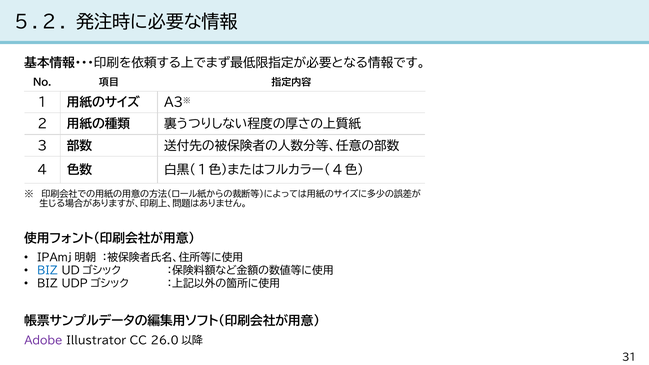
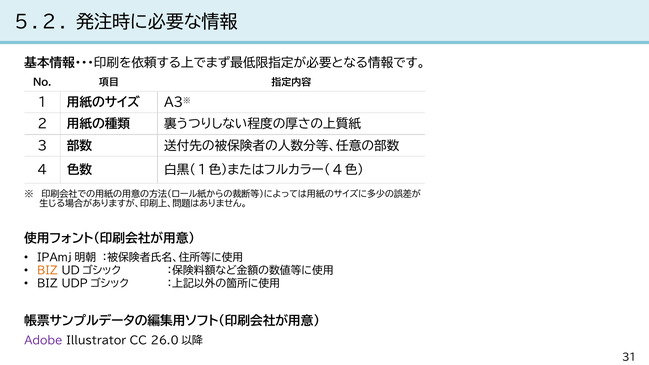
BIZ colour: blue -> orange (47, 271)
